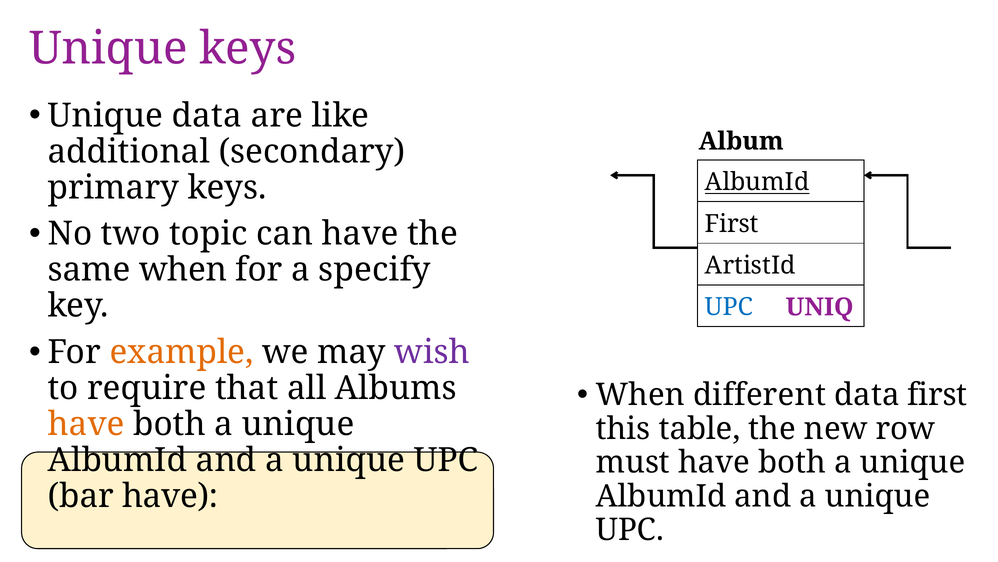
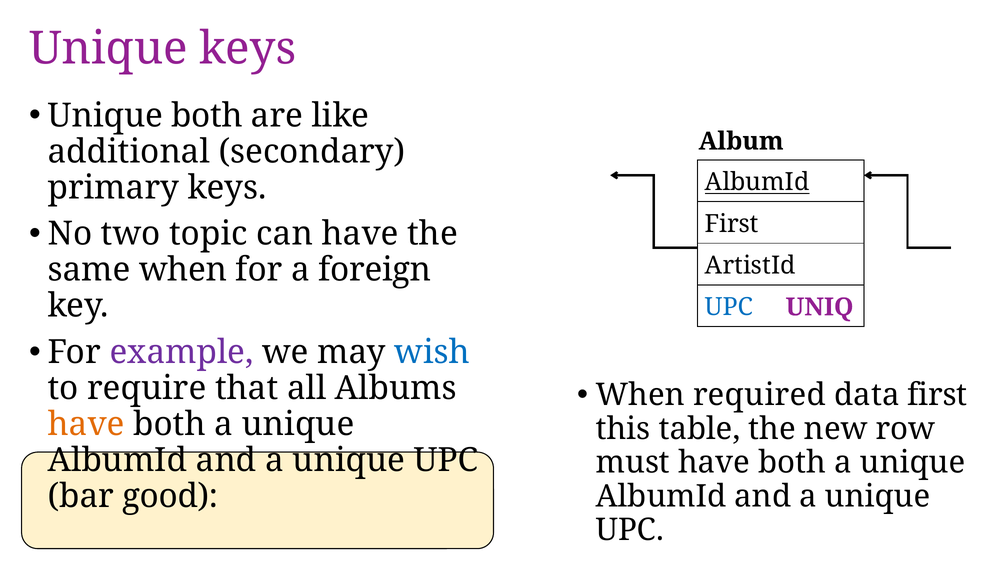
Unique data: data -> both (207, 115)
specify: specify -> foreign (375, 270)
example colour: orange -> purple (182, 352)
wish colour: purple -> blue (432, 352)
different: different -> required (759, 395)
bar have: have -> good (170, 496)
